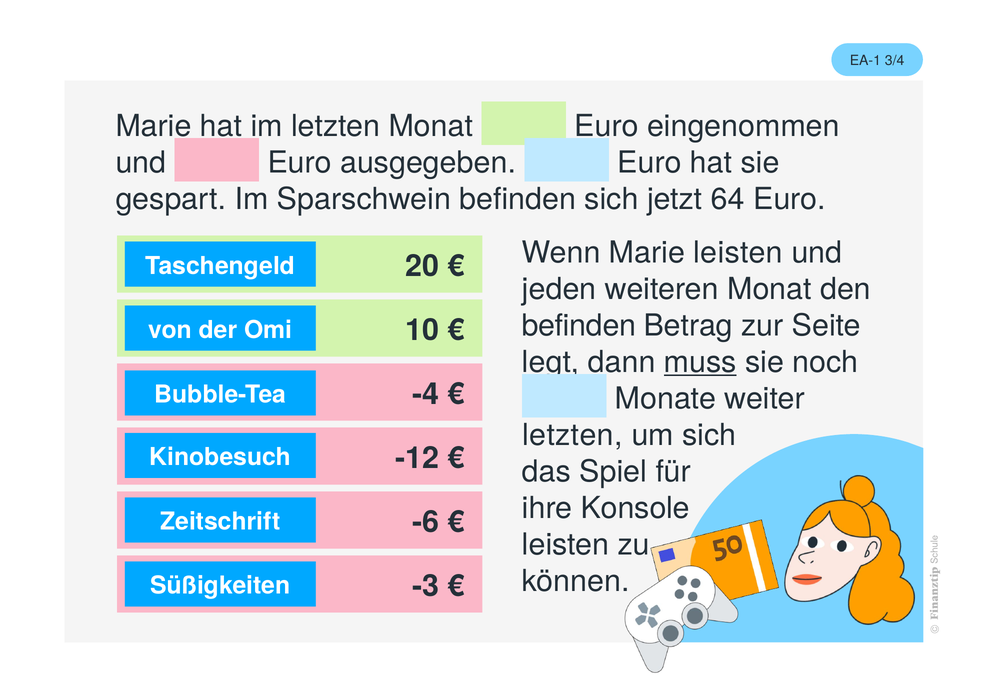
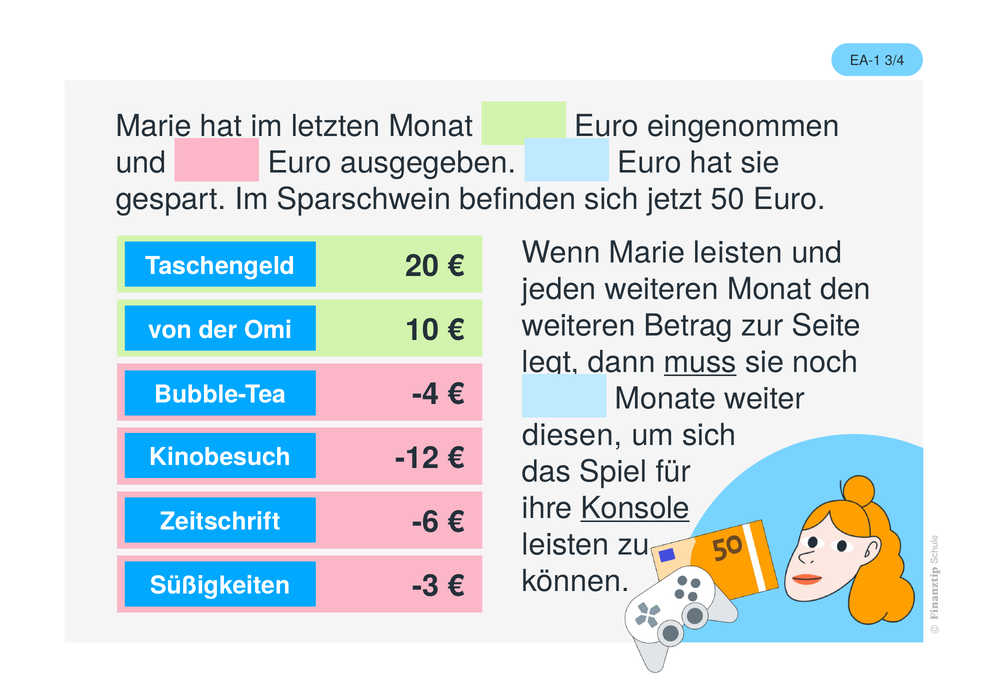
64: 64 -> 50 (728, 200)
befinden: befinden -> weiteren (579, 326)
letzten: letzten -> diesen (572, 436)
Konsole underline: none -> present (635, 509)
